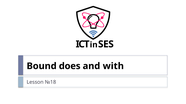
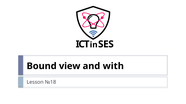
does: does -> view (70, 66)
